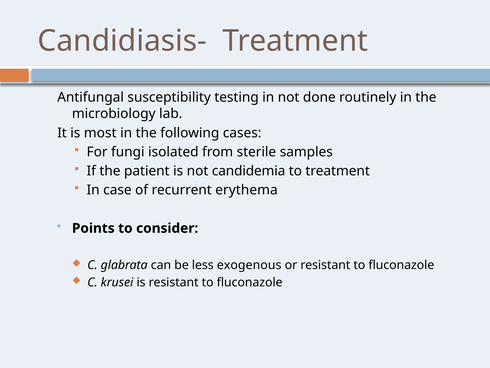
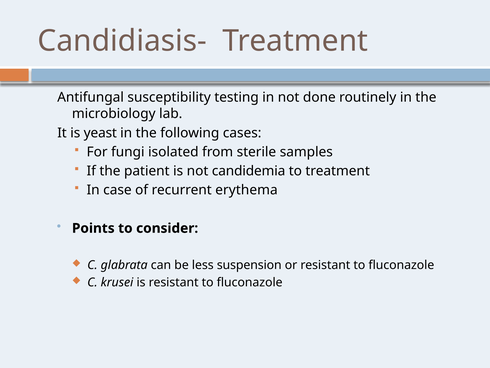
most: most -> yeast (100, 133)
exogenous: exogenous -> suspension (249, 265)
